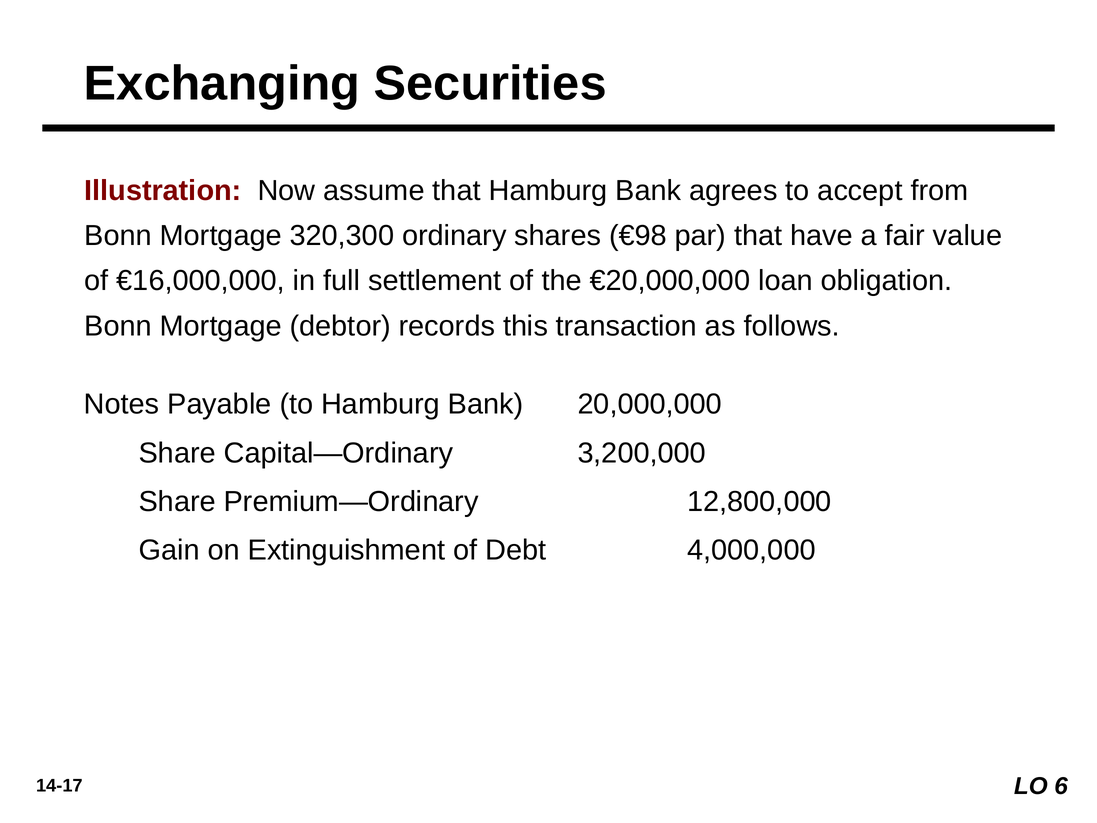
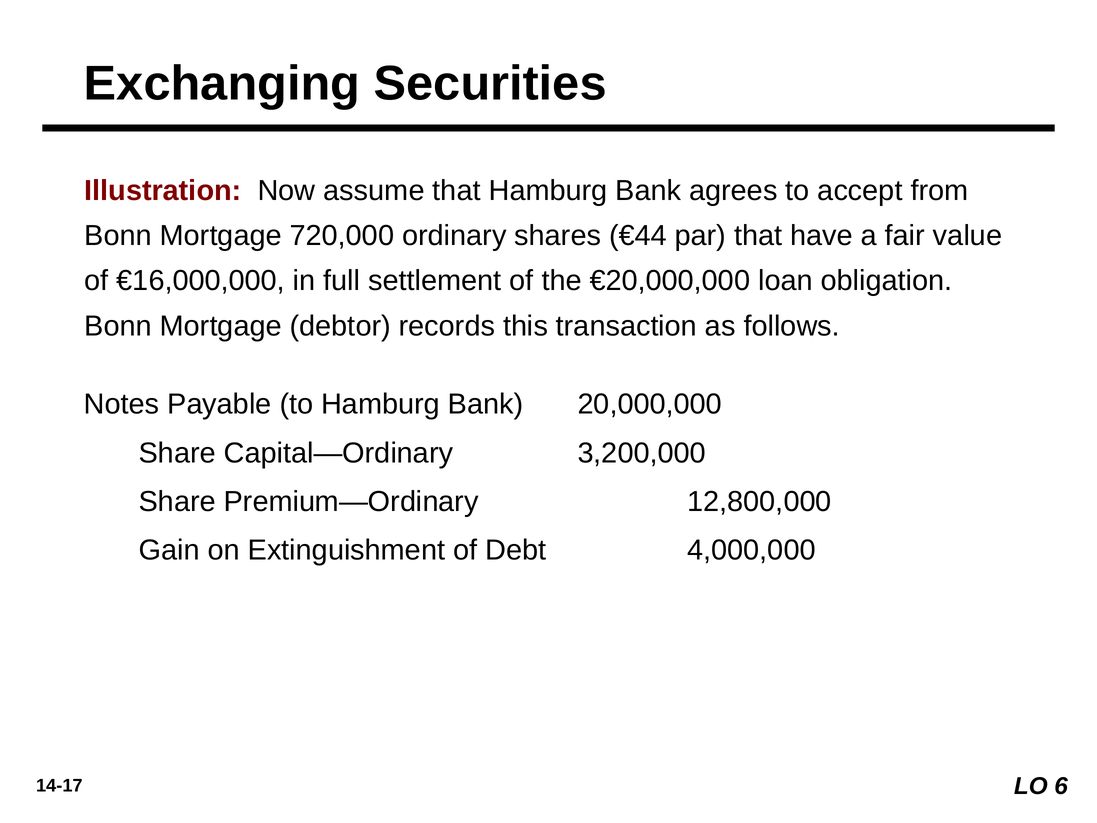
320,300: 320,300 -> 720,000 (342, 236)
€98: €98 -> €44 (638, 236)
